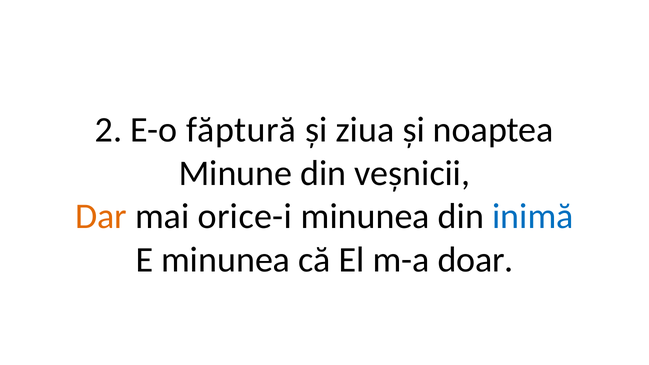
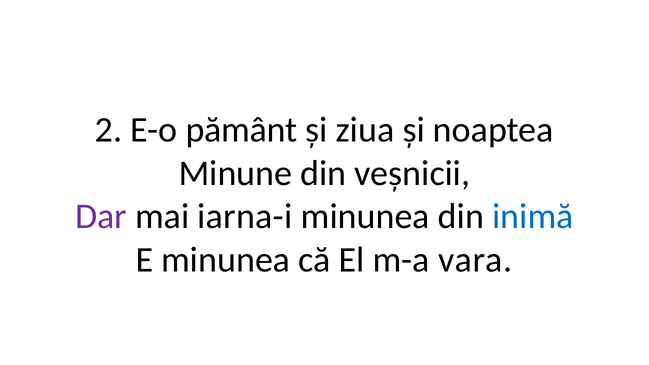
făptură: făptură -> pământ (241, 130)
Dar colour: orange -> purple (101, 216)
orice-i: orice-i -> iarna-i (245, 216)
doar: doar -> vara (475, 260)
